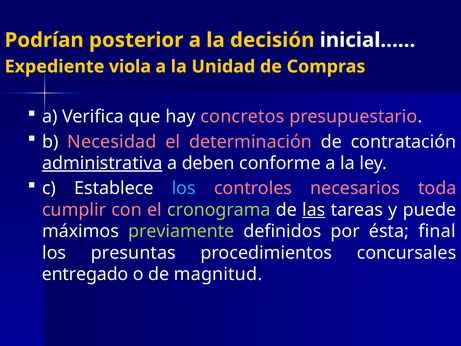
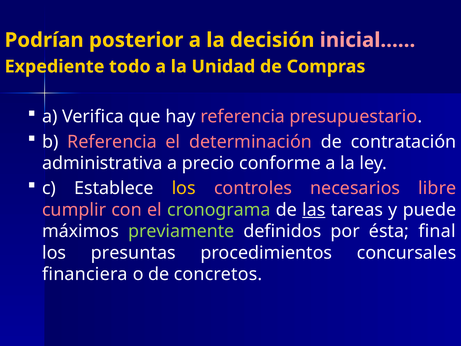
inicial…… colour: white -> pink (368, 40)
viola: viola -> todo (130, 67)
hay concretos: concretos -> referencia (243, 117)
b Necesidad: Necesidad -> Referencia (112, 142)
administrativa underline: present -> none (102, 163)
deben: deben -> precio (208, 163)
los colour: light blue -> yellow (184, 188)
toda: toda -> libre (437, 188)
entregado: entregado -> financiera (85, 274)
magnitud: magnitud -> concretos (218, 274)
